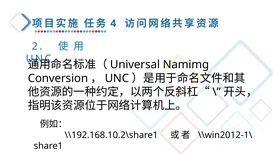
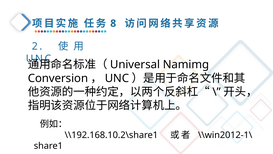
4: 4 -> 8 (113, 23)
